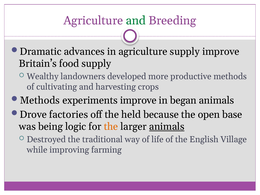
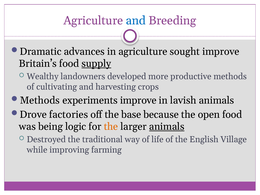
and colour: green -> blue (136, 20)
agriculture supply: supply -> sought (185, 51)
supply underline: none -> present (96, 64)
began: began -> lavish (183, 100)
held: held -> base (131, 114)
open base: base -> food (232, 114)
